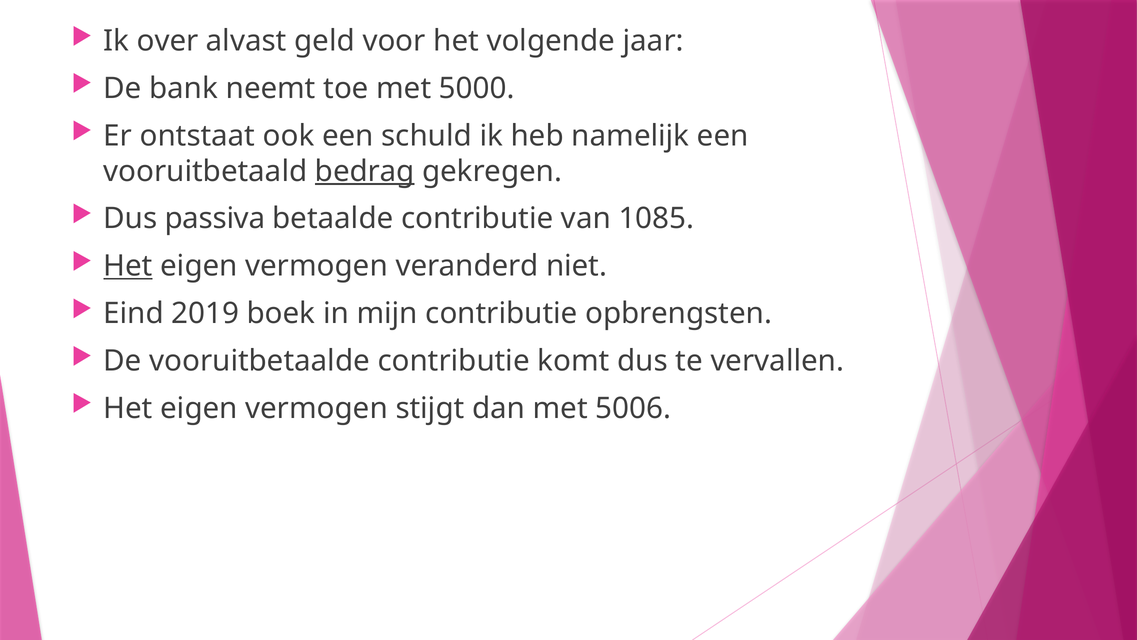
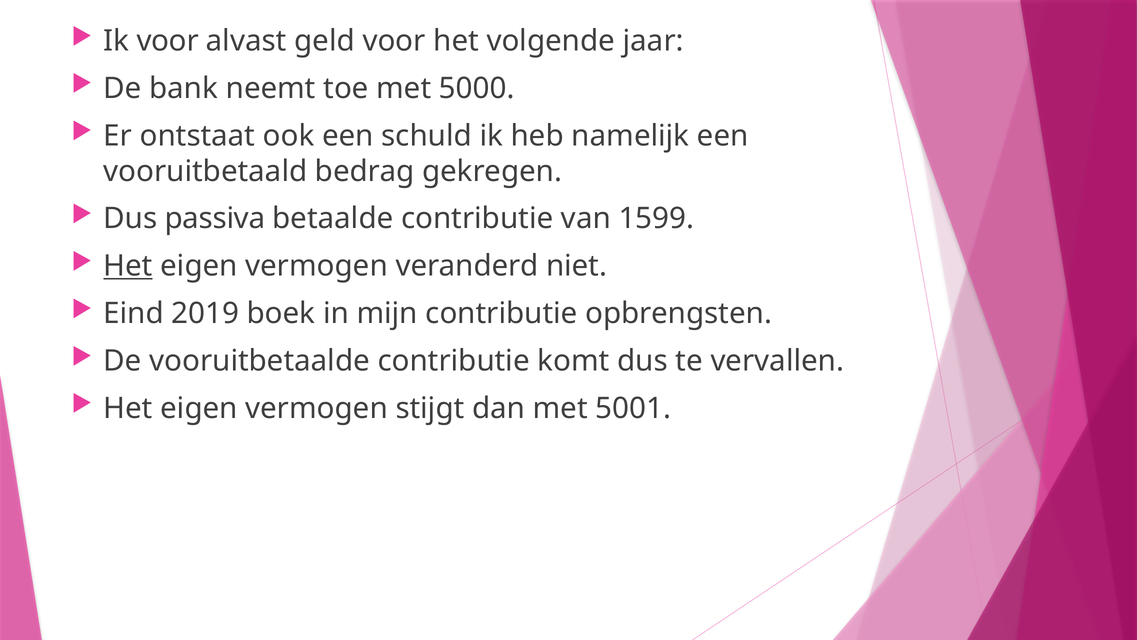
Ik over: over -> voor (168, 41)
bedrag underline: present -> none (365, 171)
1085: 1085 -> 1599 (656, 219)
5006: 5006 -> 5001 (633, 408)
